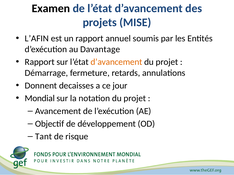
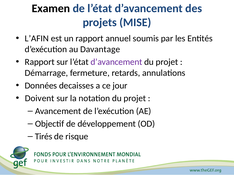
d’avancement colour: orange -> purple (116, 62)
Donnent: Donnent -> Données (41, 86)
Mondial: Mondial -> Doivent (40, 99)
Tant: Tant -> Tirés (44, 137)
